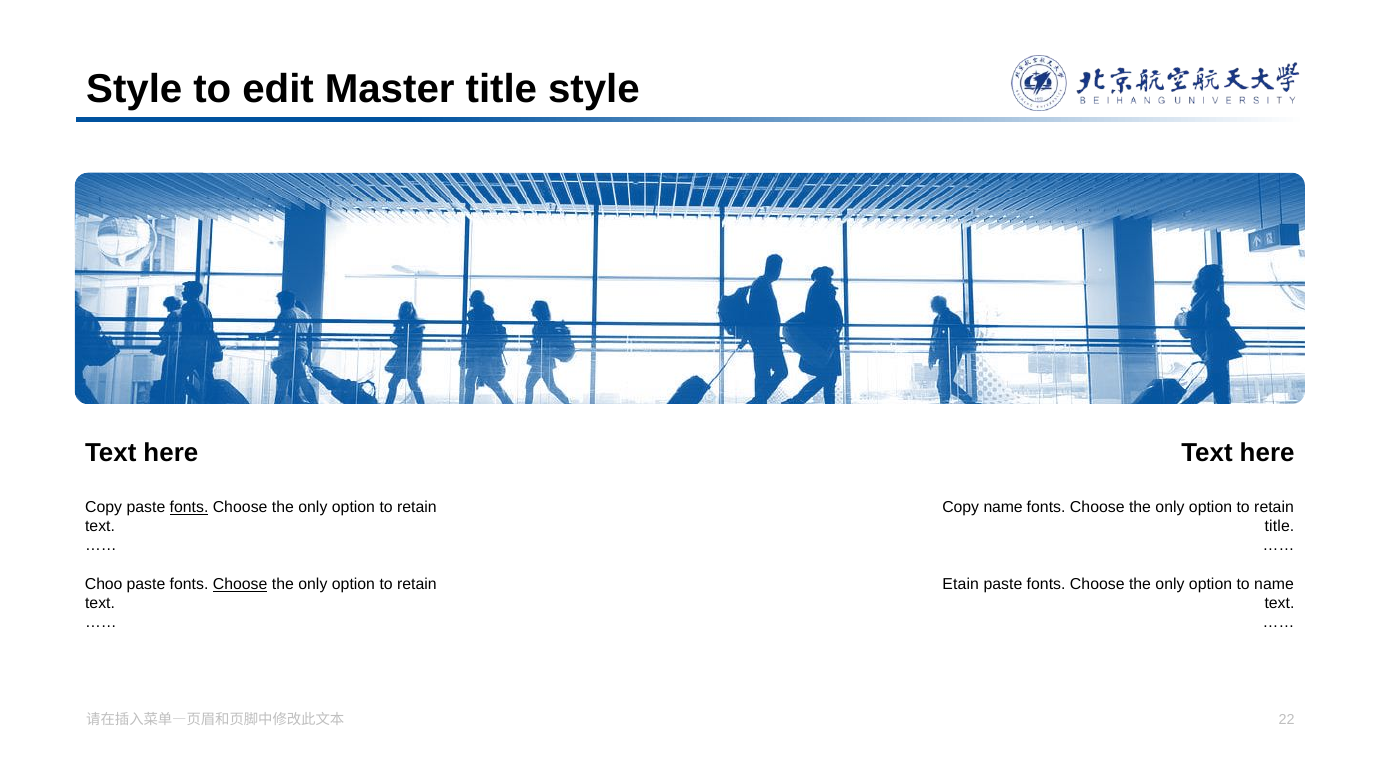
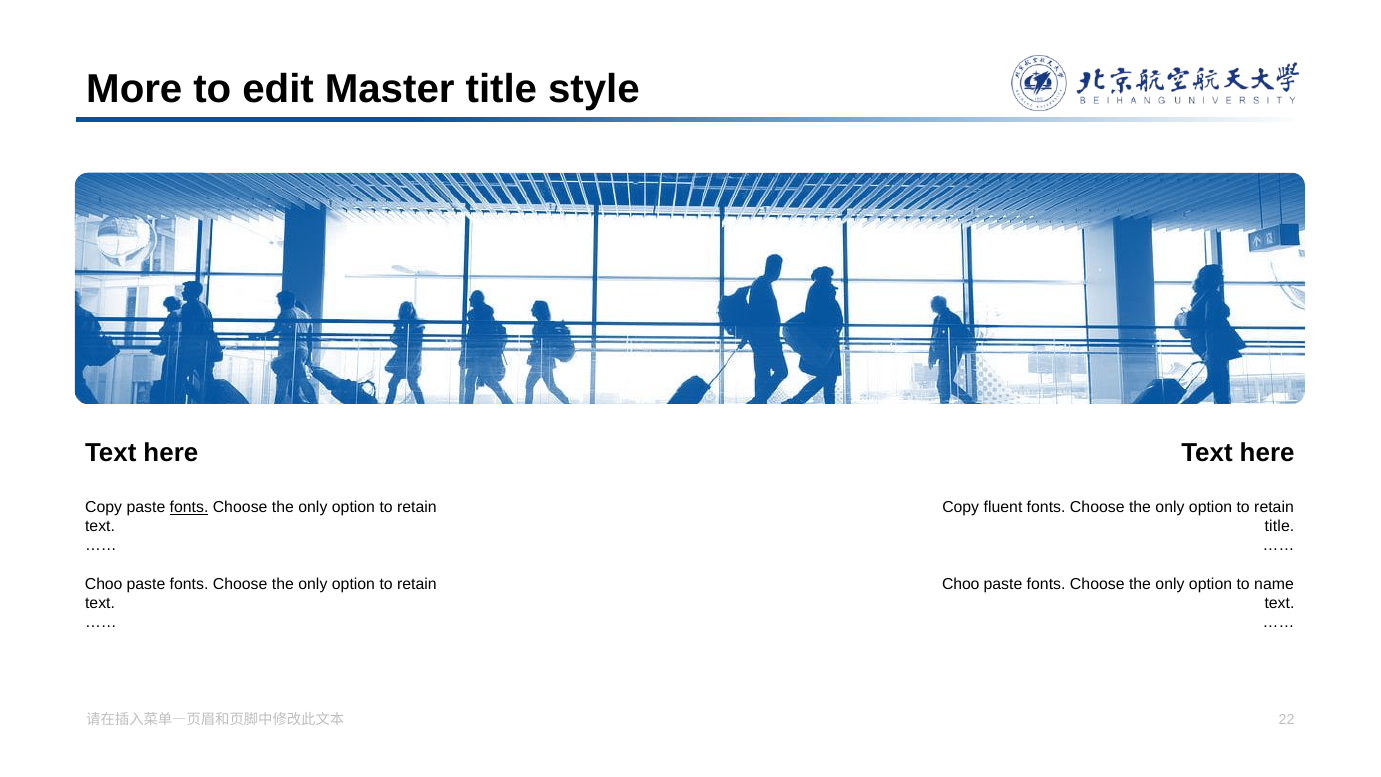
Style: Style -> More (134, 89)
Copy name: name -> fluent (1003, 507)
Choose underline: present -> none (240, 584)
Etain: Etain -> Choo (961, 584)
